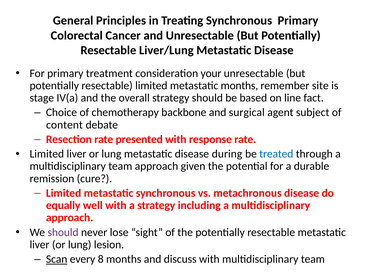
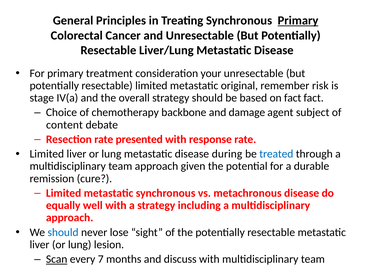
Primary underline: none -> present (298, 20)
metastatic months: months -> original (239, 86)
site: site -> risk (320, 86)
on line: line -> fact (293, 98)
surgical: surgical -> damage (247, 112)
should colour: purple -> blue (63, 232)
8: 8 -> 7 (101, 259)
